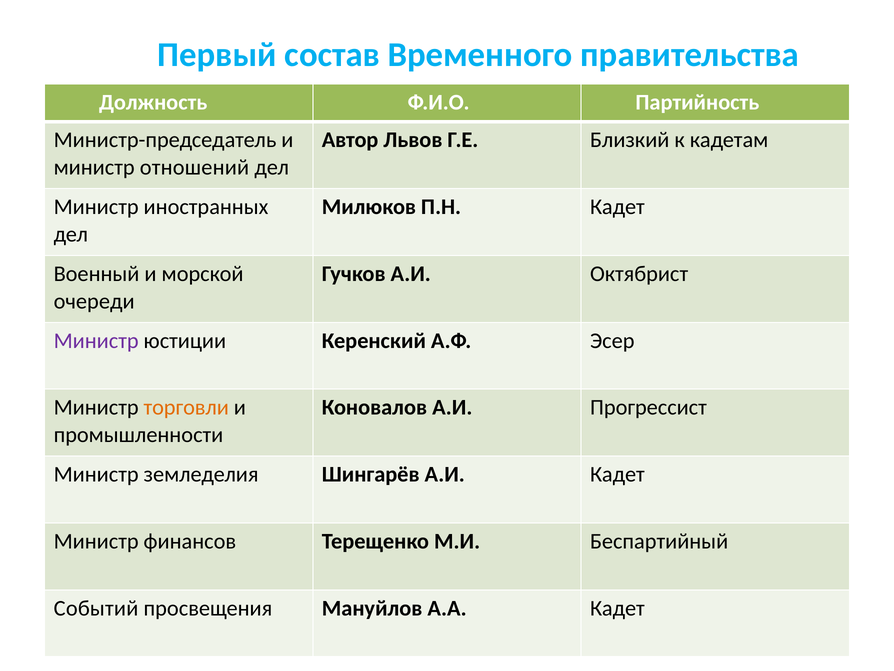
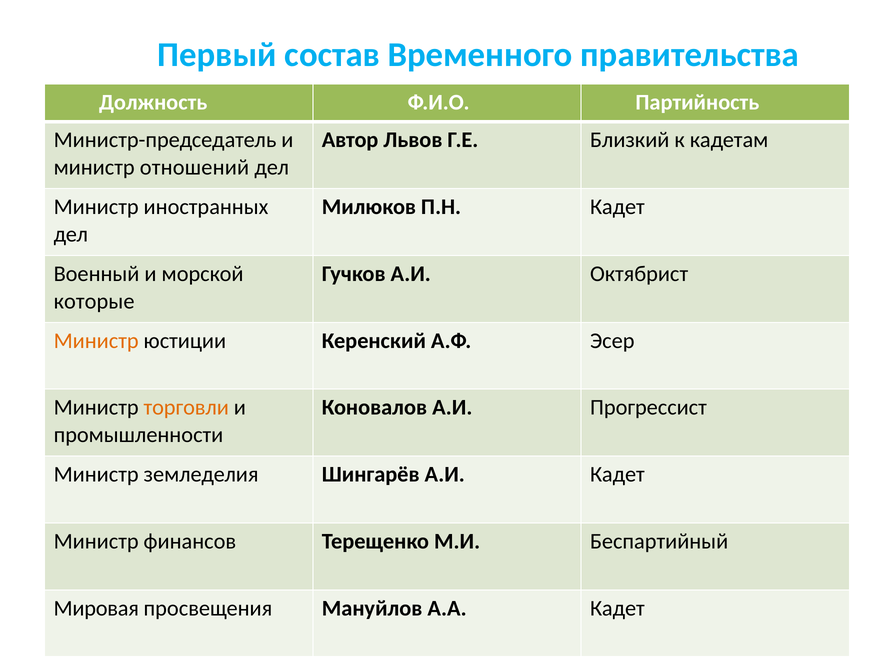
очереди: очереди -> которые (94, 301)
Министр colour: purple -> orange (96, 340)
Событий: Событий -> Мировая (96, 608)
